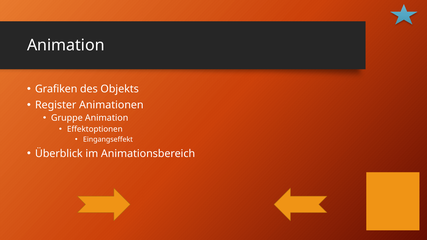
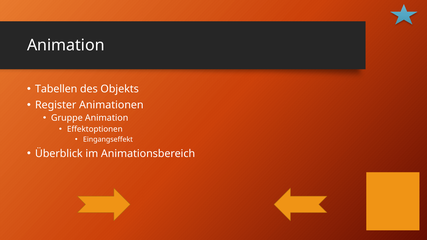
Grafiken: Grafiken -> Tabellen (56, 89)
